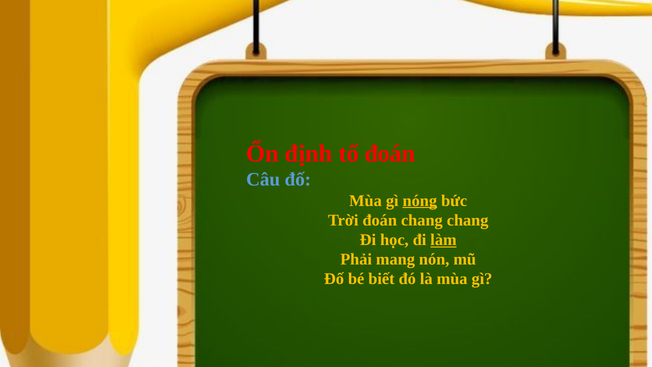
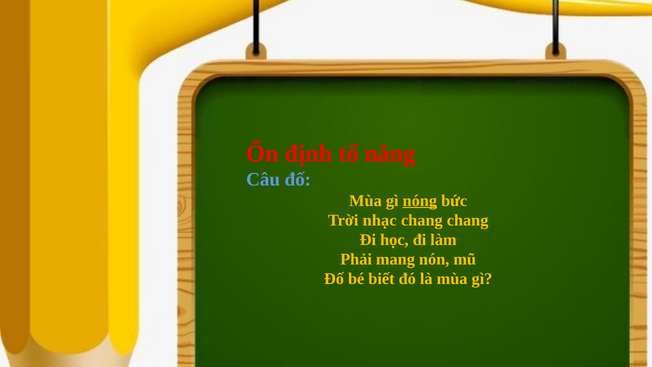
tổ đoán: đoán -> nắng (390, 154)
Trời đoán: đoán -> nhạc (380, 220)
làm underline: present -> none (443, 240)
